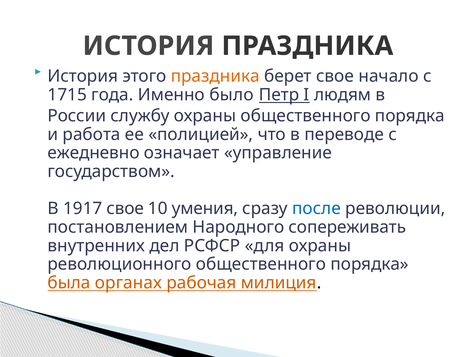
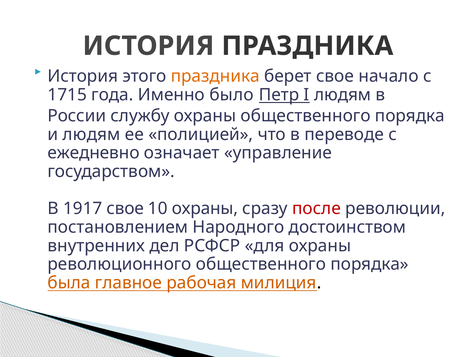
и работа: работа -> людям (92, 134)
10 умения: умения -> охраны (205, 209)
после colour: blue -> red (316, 209)
сопереживать: сопереживать -> достоинством (347, 227)
органах: органах -> главное (128, 283)
